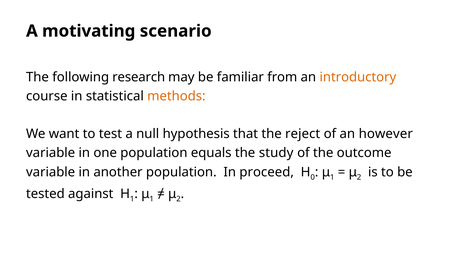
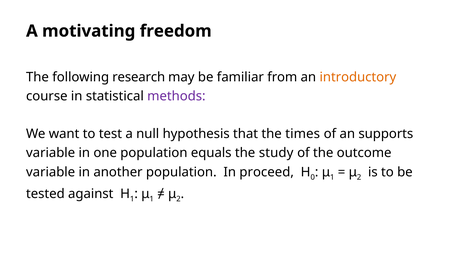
scenario: scenario -> freedom (176, 31)
methods colour: orange -> purple (176, 96)
reject: reject -> times (303, 134)
however: however -> supports (386, 134)
